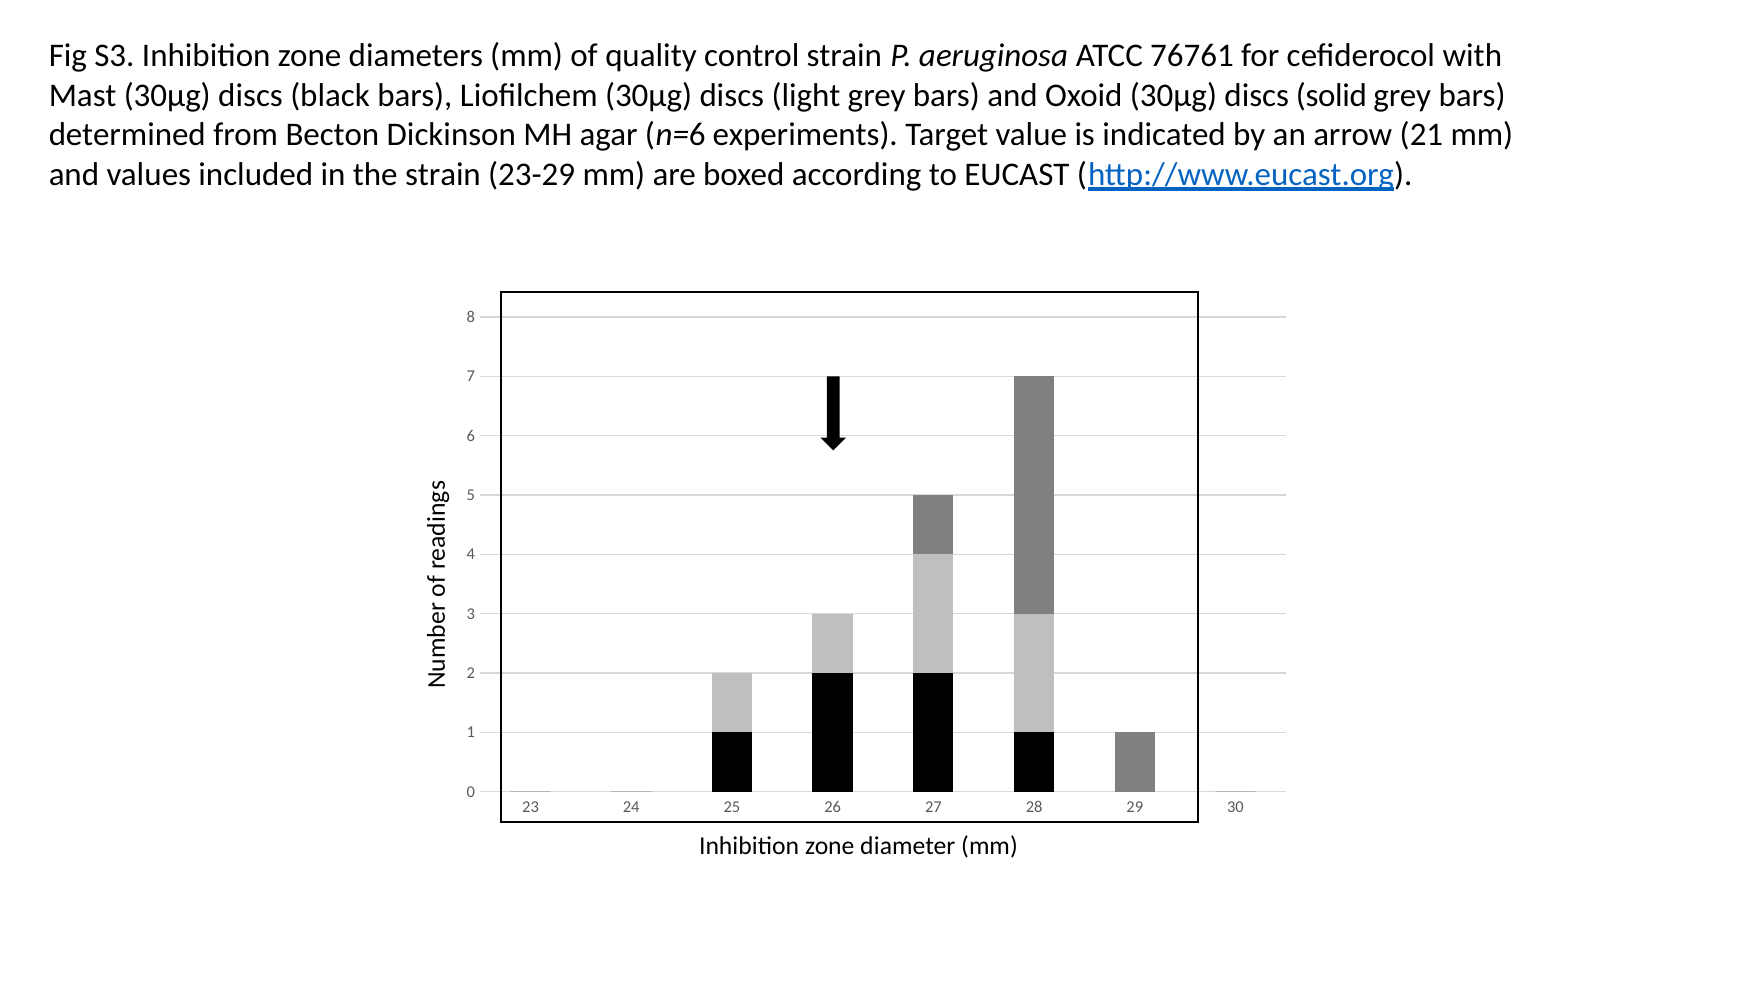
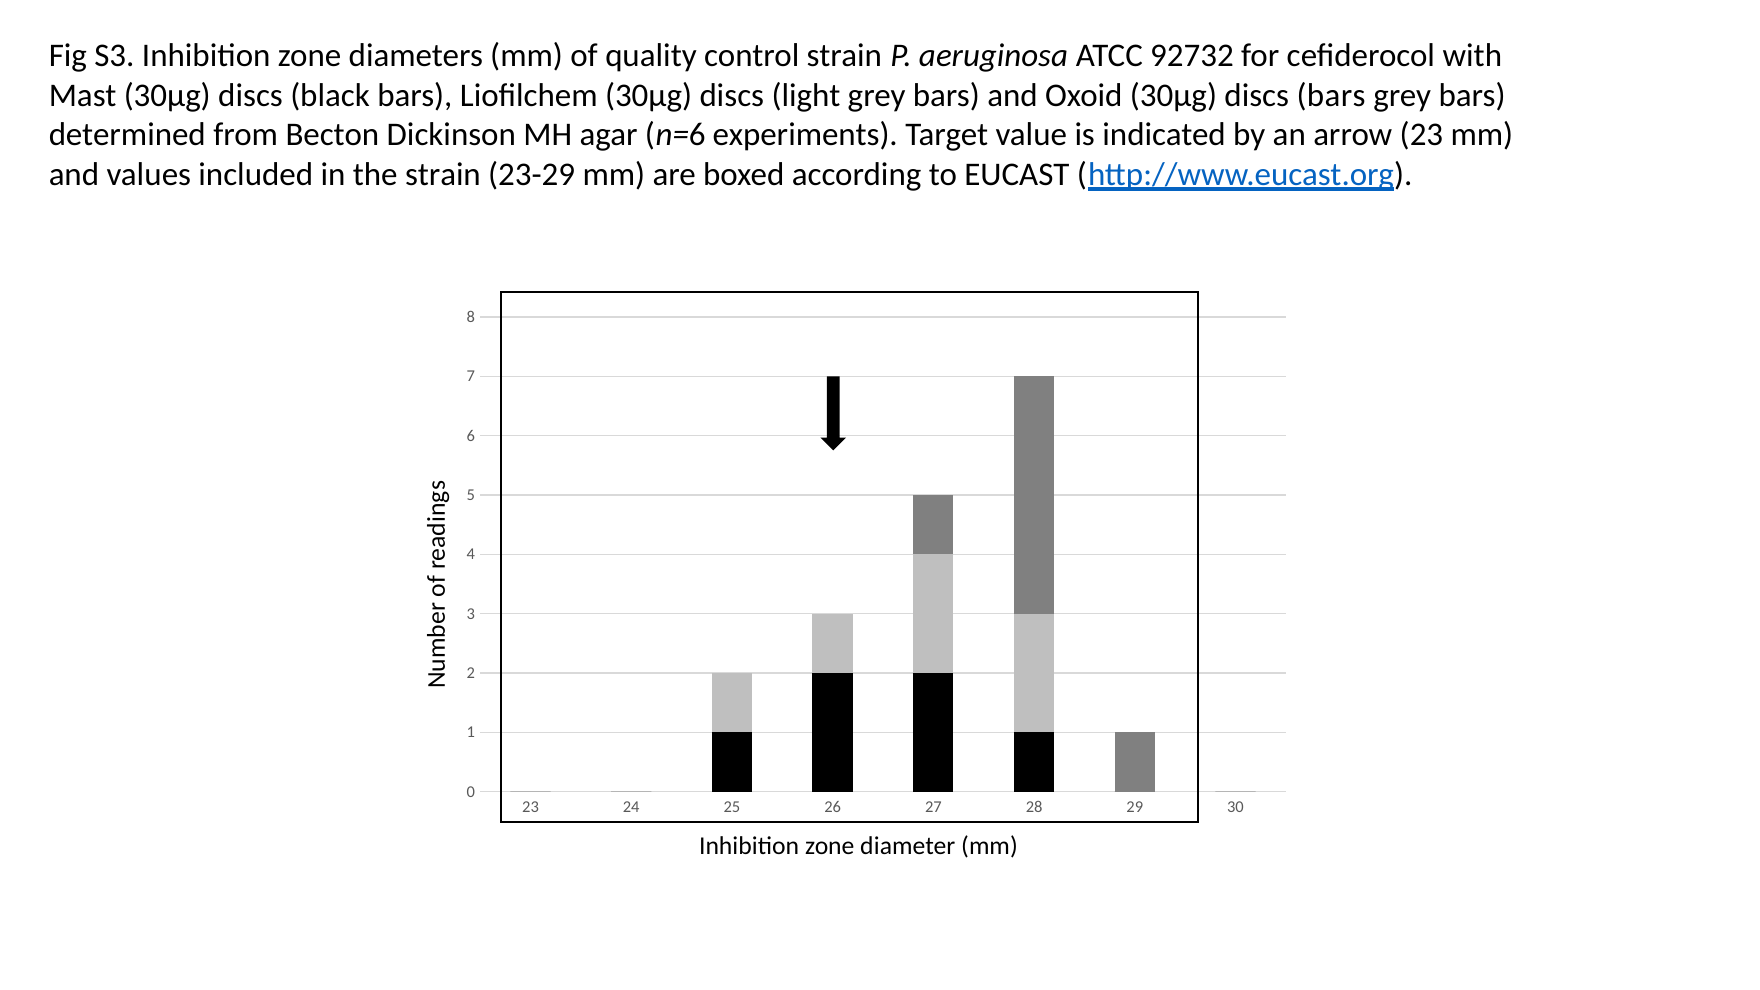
76761: 76761 -> 92732 (1192, 56)
discs solid: solid -> bars (1331, 95)
arrow 21: 21 -> 23 (1421, 135)
